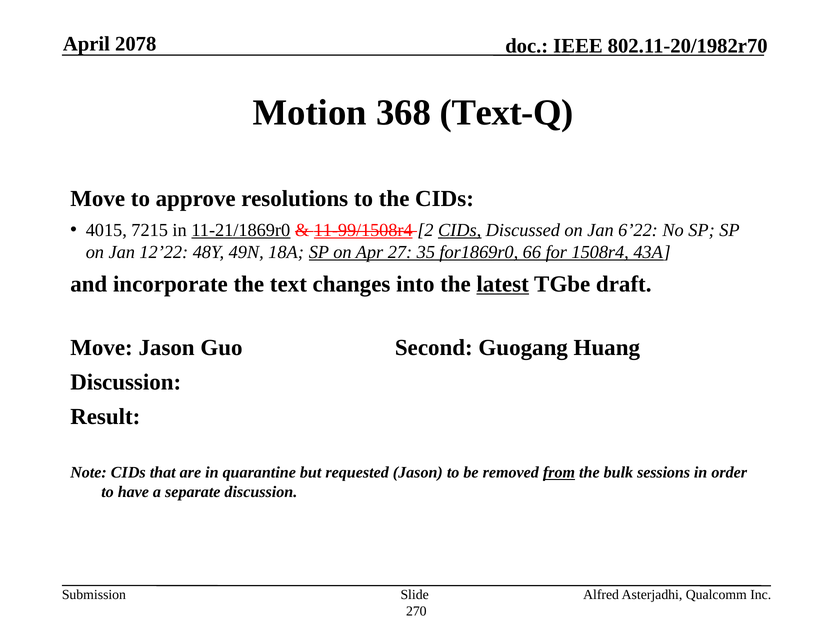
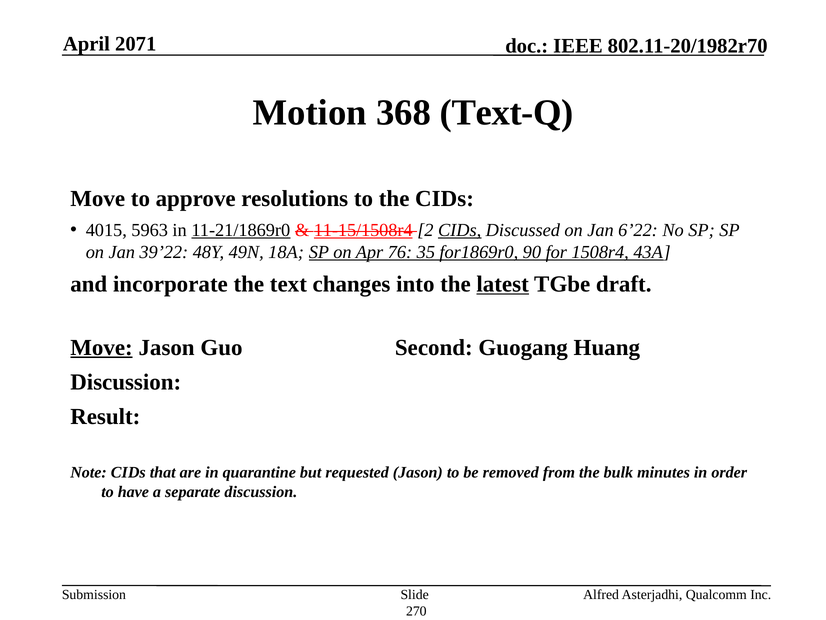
2078: 2078 -> 2071 (136, 44)
7215: 7215 -> 5963 (150, 230)
11-99/1508r4: 11-99/1508r4 -> 11-15/1508r4 (363, 230)
12’22: 12’22 -> 39’22 (164, 252)
27: 27 -> 76 (400, 252)
66: 66 -> 90 (532, 252)
Move underline: none -> present (101, 347)
from underline: present -> none (559, 472)
sessions: sessions -> minutes (664, 472)
